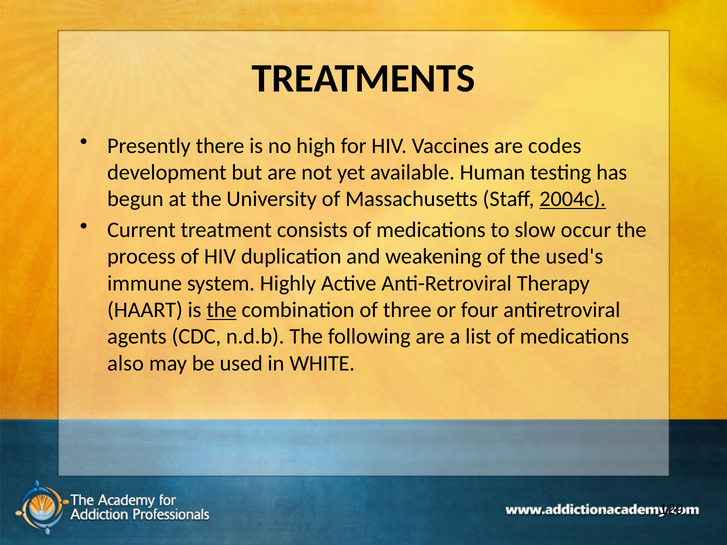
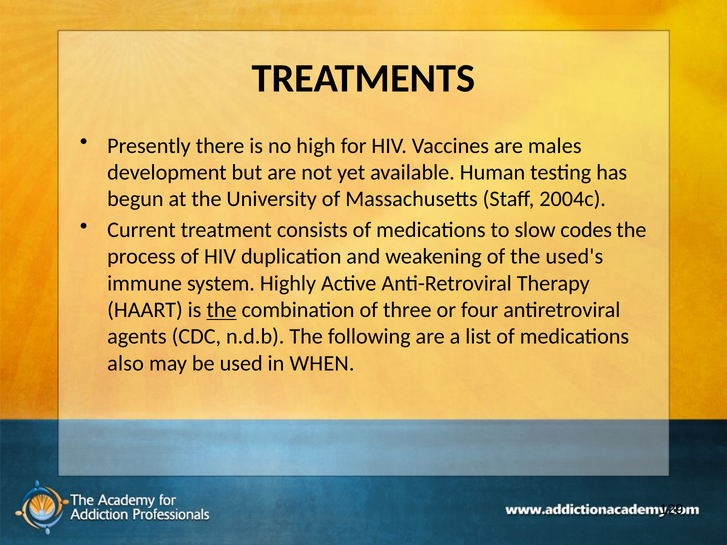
codes: codes -> males (555, 146)
2004c underline: present -> none (573, 199)
occur: occur -> codes (586, 230)
WHITE: WHITE -> WHEN (322, 363)
